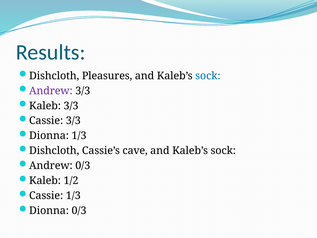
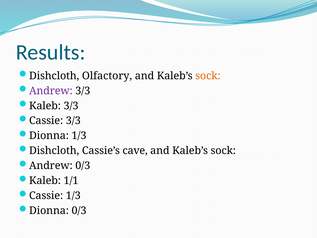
Pleasures: Pleasures -> Olfactory (107, 76)
sock colour: blue -> orange (208, 76)
1/2: 1/2 -> 1/1 (71, 180)
